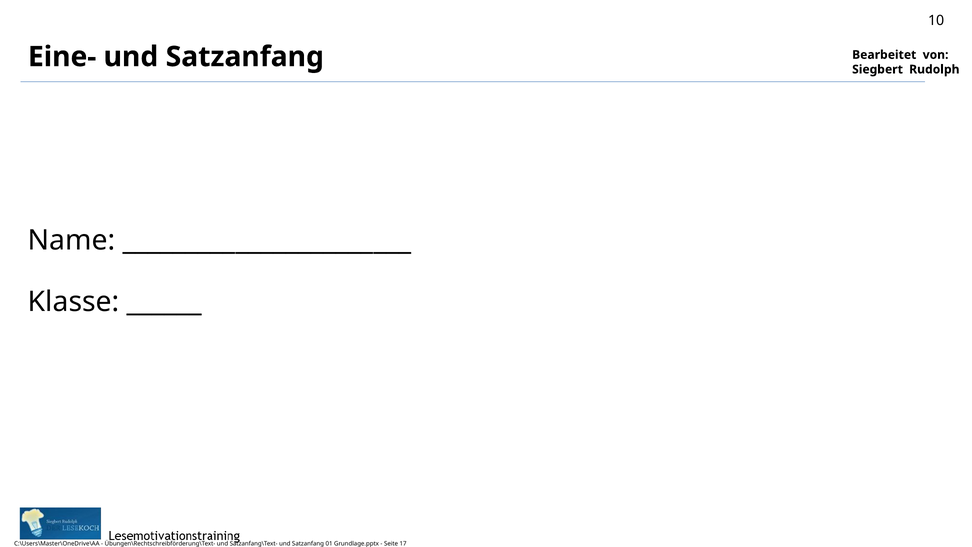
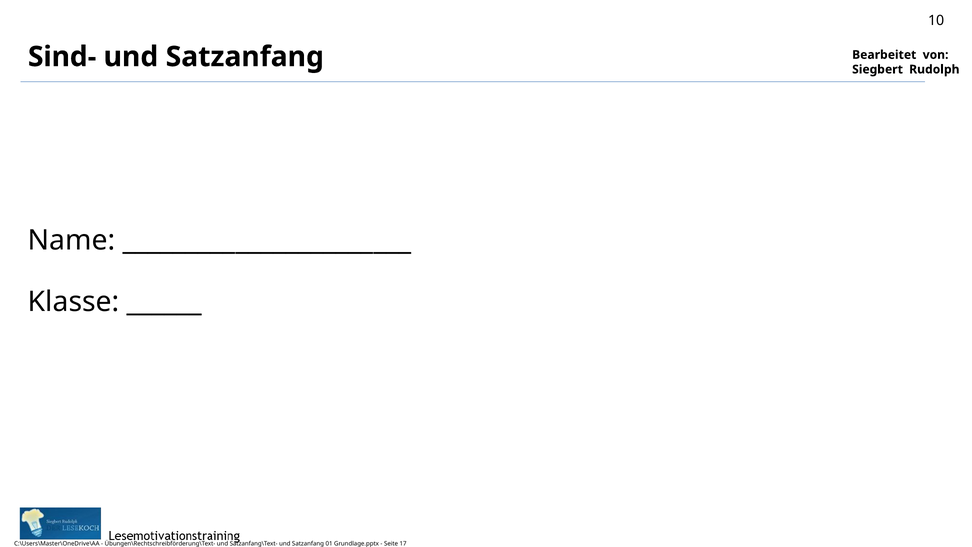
Eine-: Eine- -> Sind- (62, 57)
